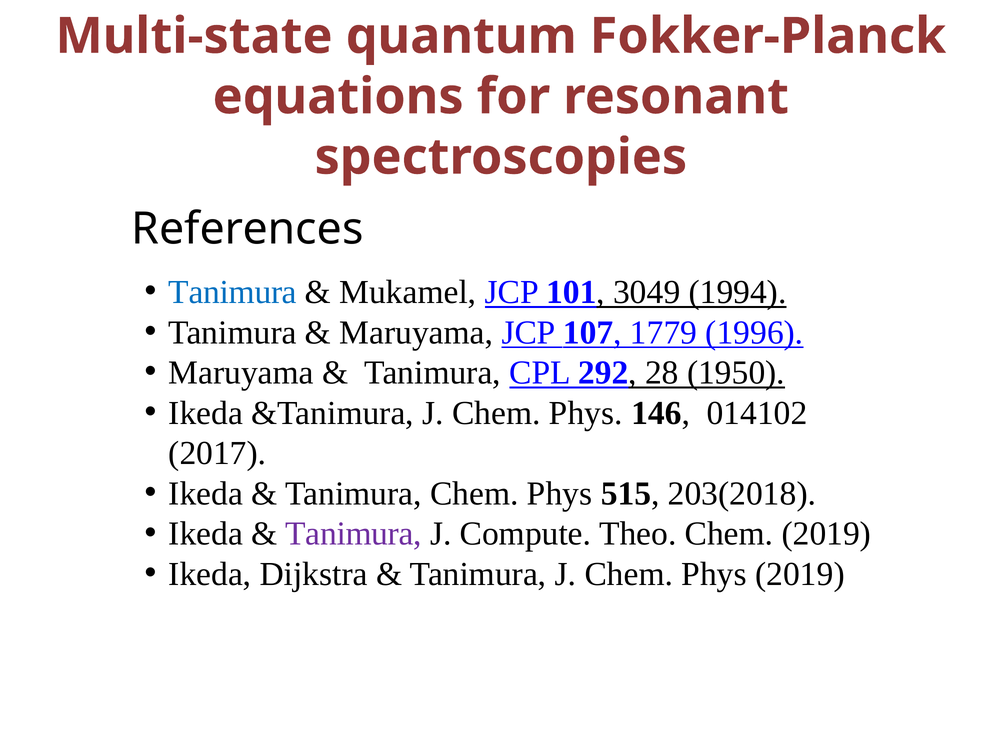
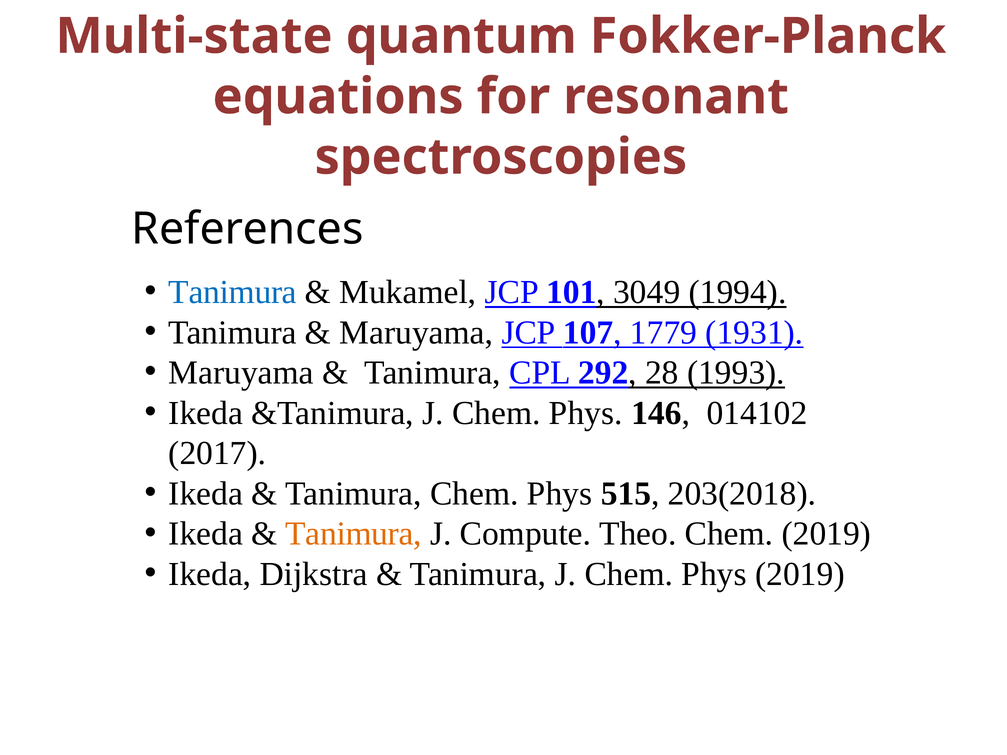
1996: 1996 -> 1931 (754, 333)
1950: 1950 -> 1993 (736, 373)
Tanimura colour: purple -> orange (354, 534)
